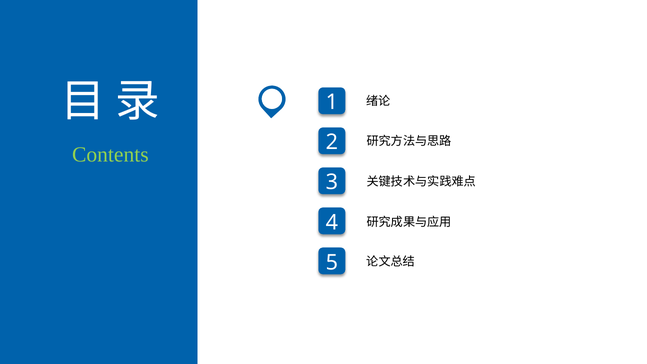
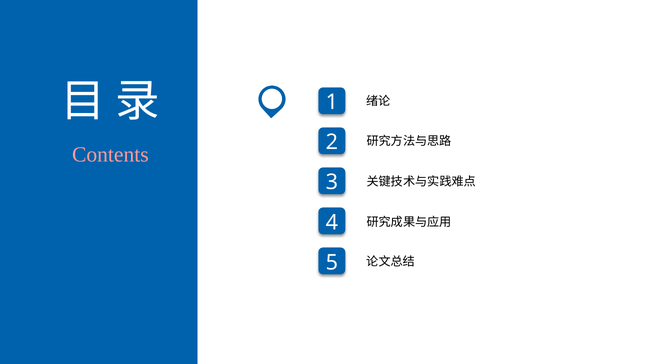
Contents colour: light green -> pink (110, 154)
